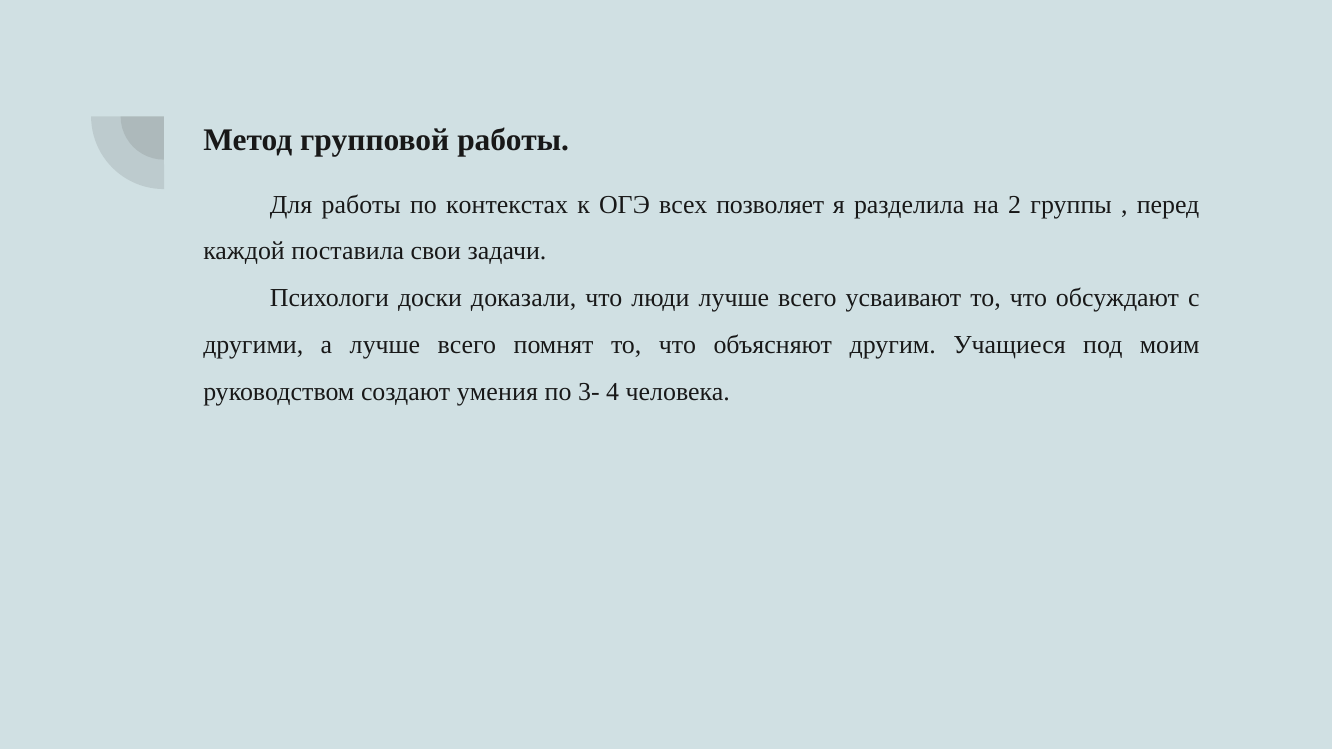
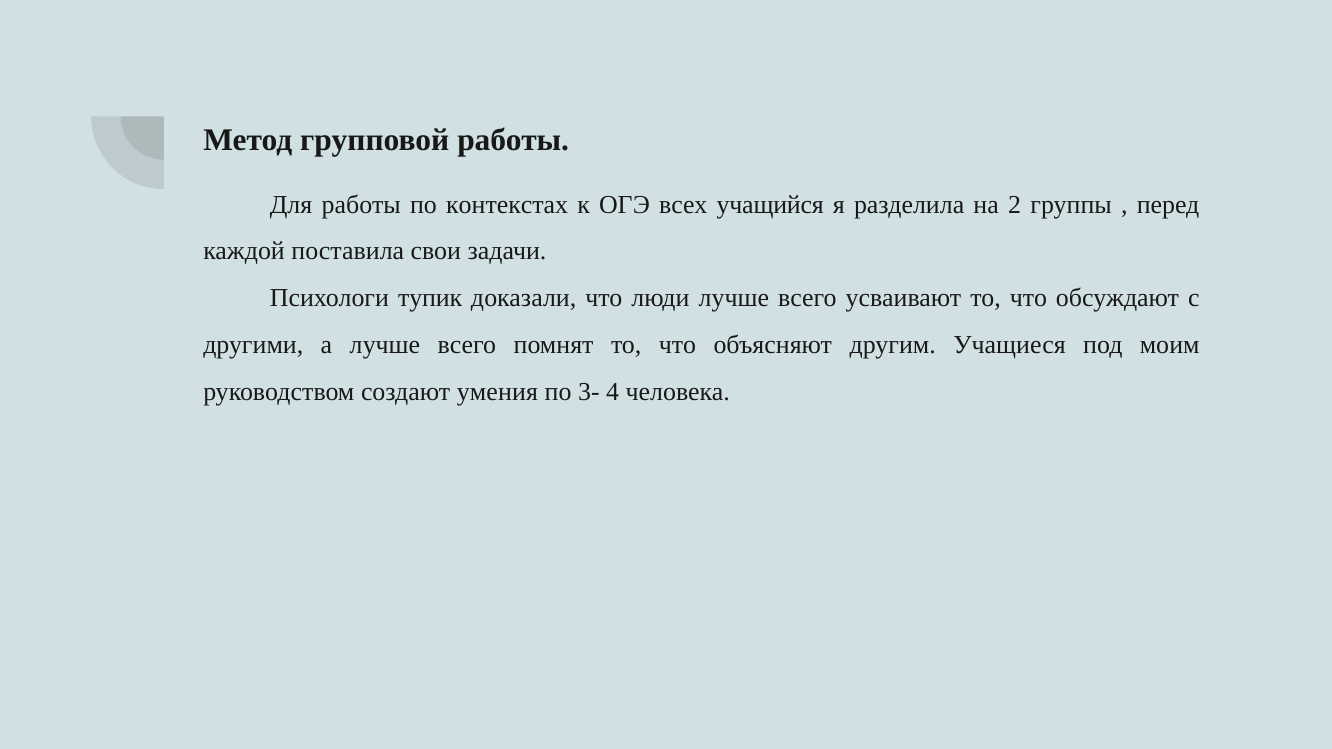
позволяет: позволяет -> учащийся (770, 205)
доски: доски -> тупик (430, 298)
